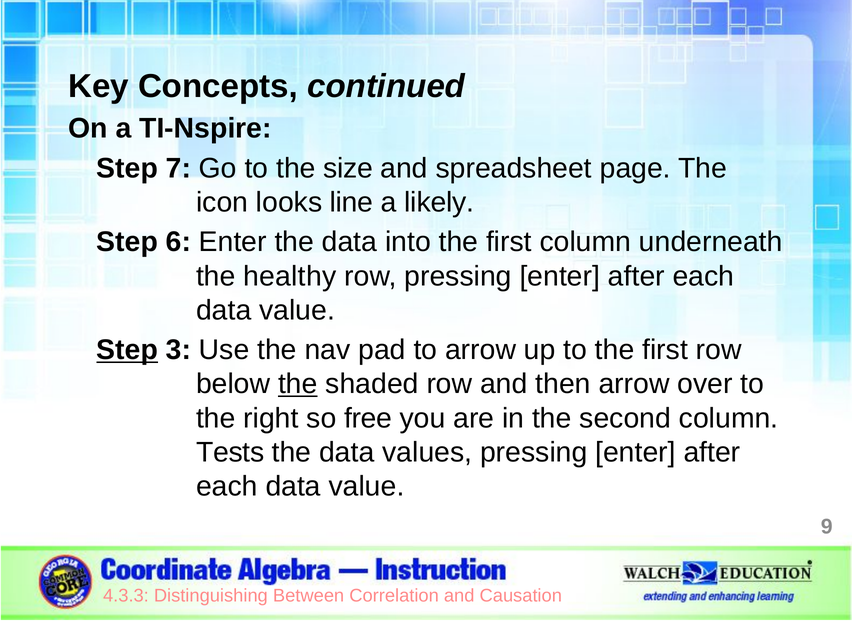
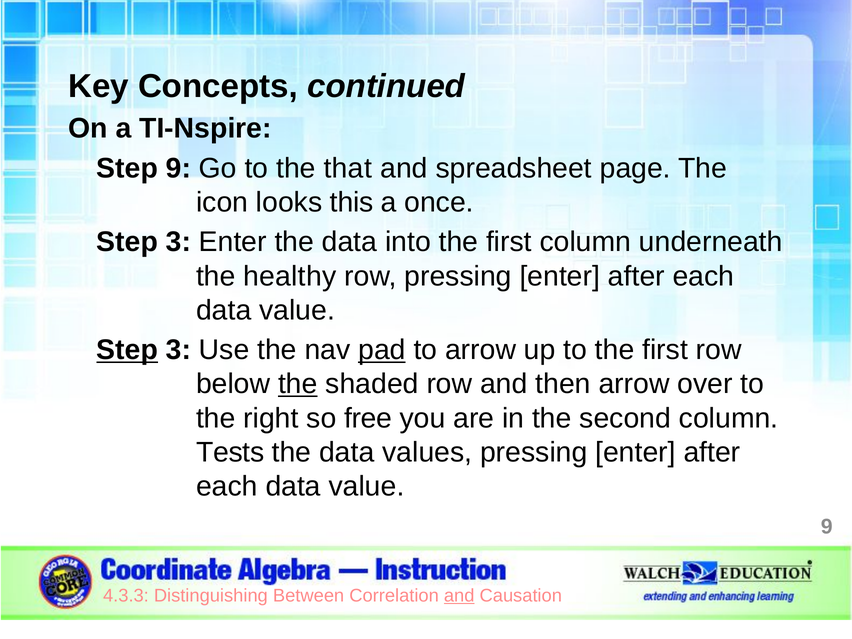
Step 7: 7 -> 9 (178, 168)
size: size -> that (348, 168)
line: line -> this (352, 202)
likely: likely -> once (439, 202)
6: 6 -> 3 (178, 242)
pad underline: none -> present (382, 350)
and underline: none -> present (459, 596)
